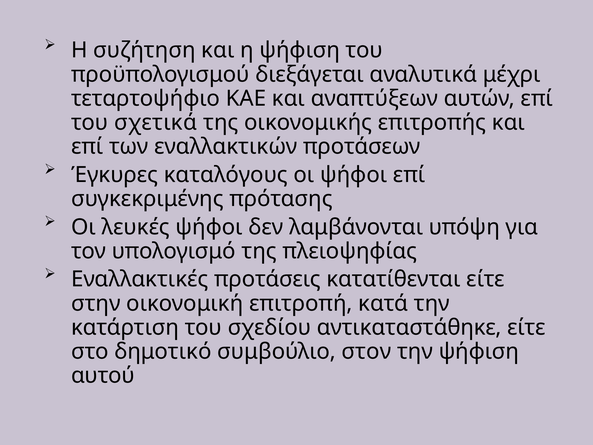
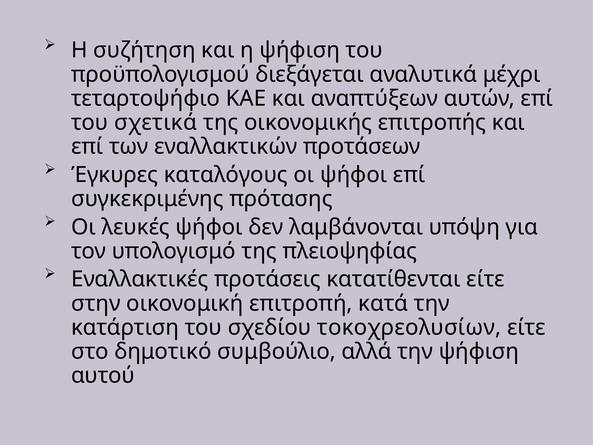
αντικαταστάθηκε: αντικαταστάθηκε -> τοκοχρεολυσίων (409, 327)
στον: στον -> αλλά (367, 351)
